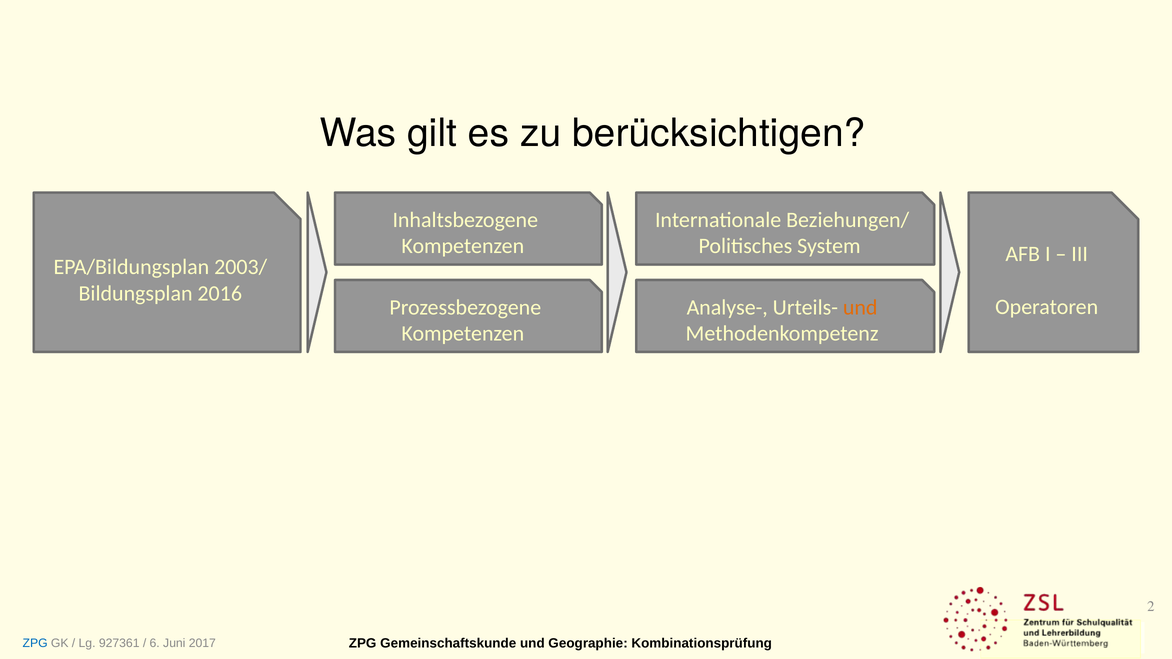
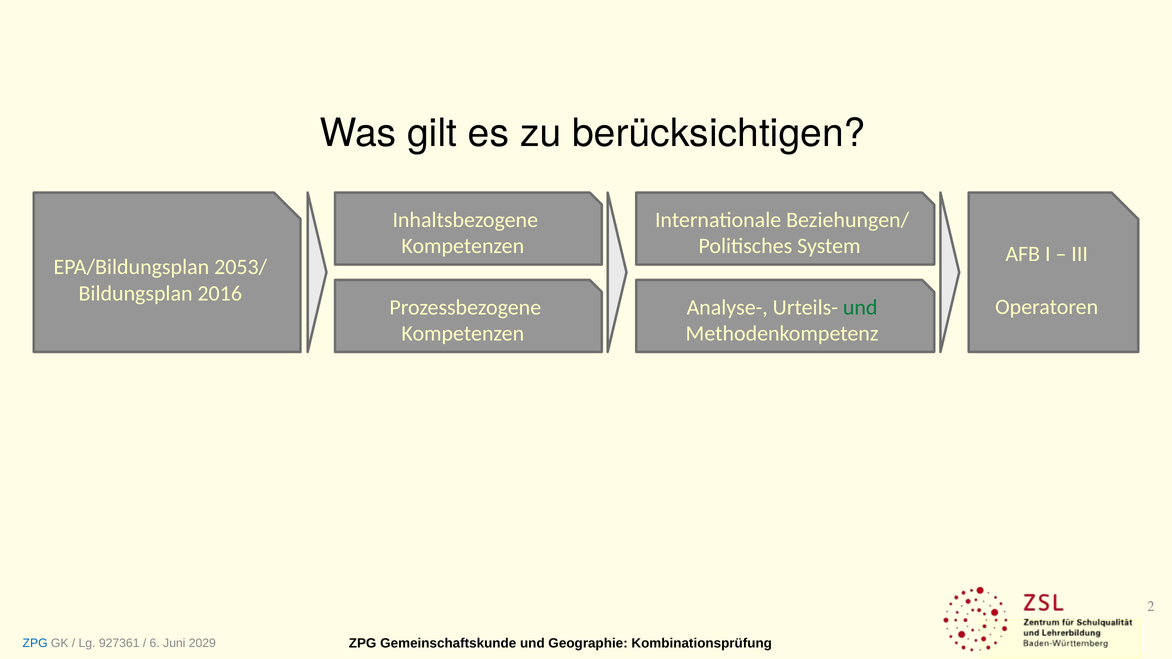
2003/: 2003/ -> 2053/ (241, 267)
und colour: orange -> green (860, 307)
2017: 2017 -> 2029 (202, 644)
